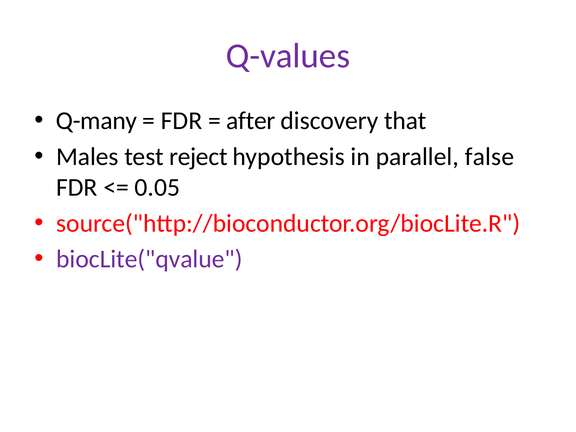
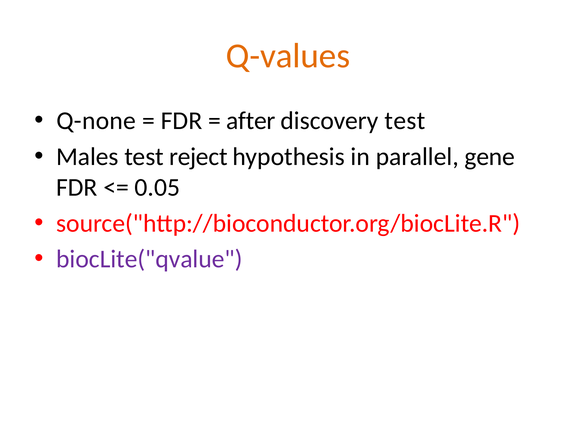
Q-values colour: purple -> orange (288, 56)
Q-many: Q-many -> Q-none (96, 121)
discovery that: that -> test (405, 121)
false: false -> gene (490, 157)
